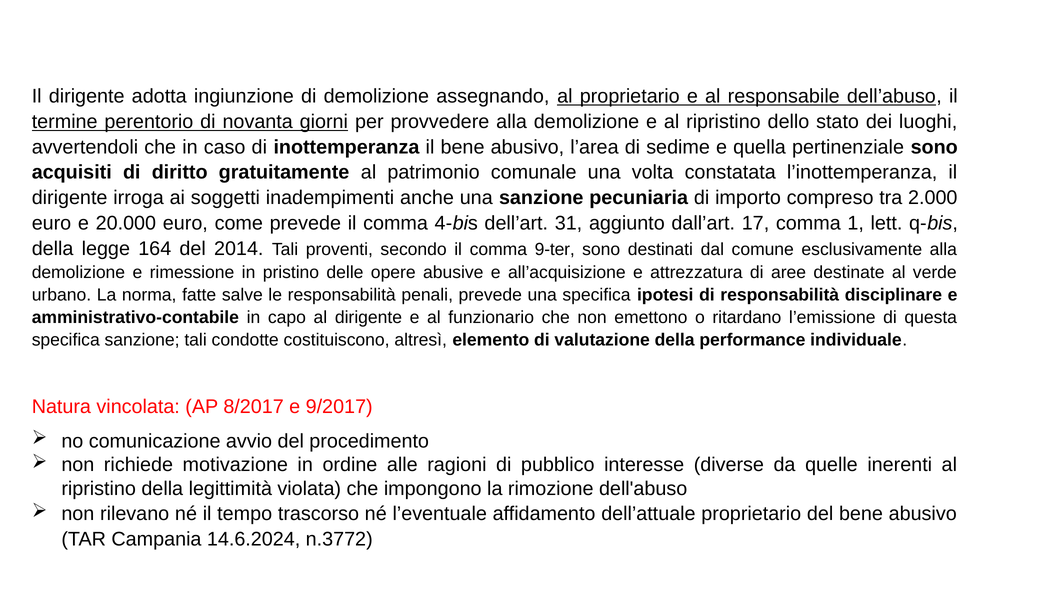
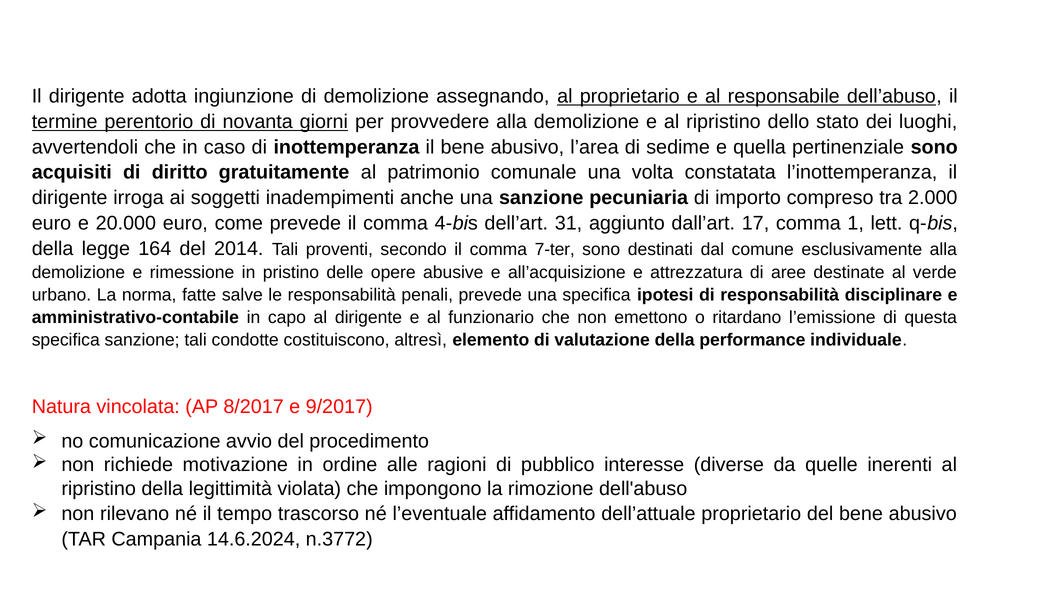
9-ter: 9-ter -> 7-ter (555, 249)
